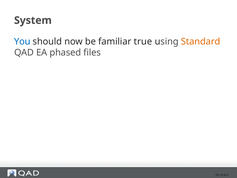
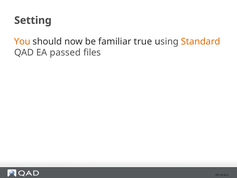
System: System -> Setting (33, 20)
You colour: blue -> orange (22, 41)
phased: phased -> passed (65, 52)
